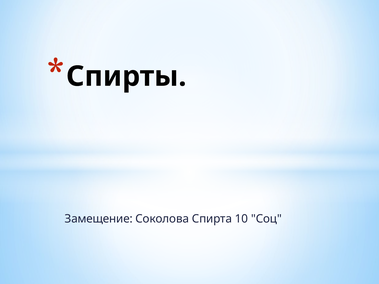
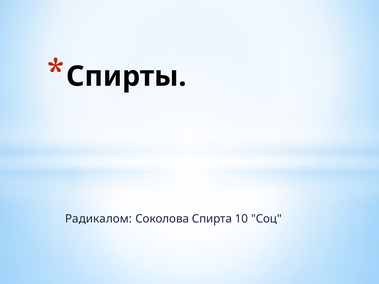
Замещение: Замещение -> Радикалом (99, 219)
